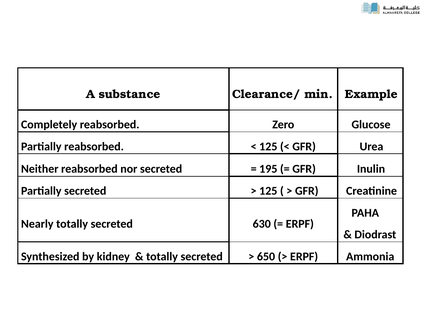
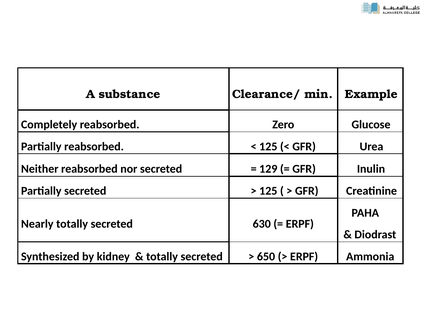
195: 195 -> 129 (268, 169)
